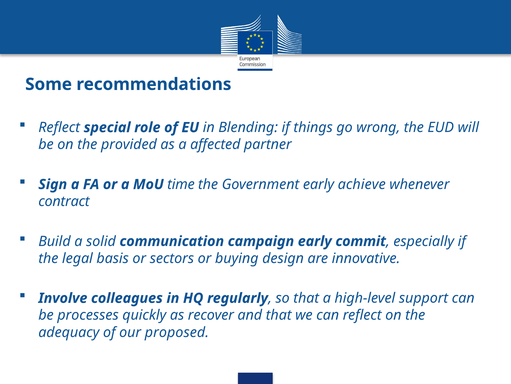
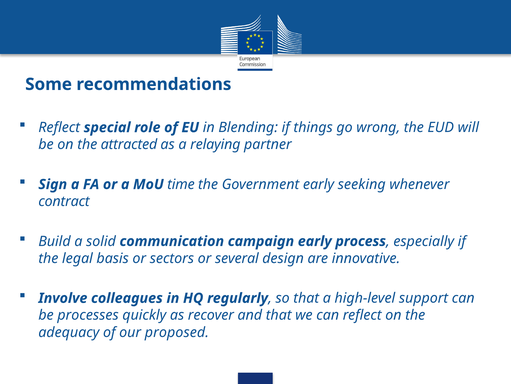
provided: provided -> attracted (129, 144)
affected: affected -> relaying (215, 144)
achieve: achieve -> seeking (362, 184)
commit: commit -> process (361, 241)
buying: buying -> several (237, 258)
